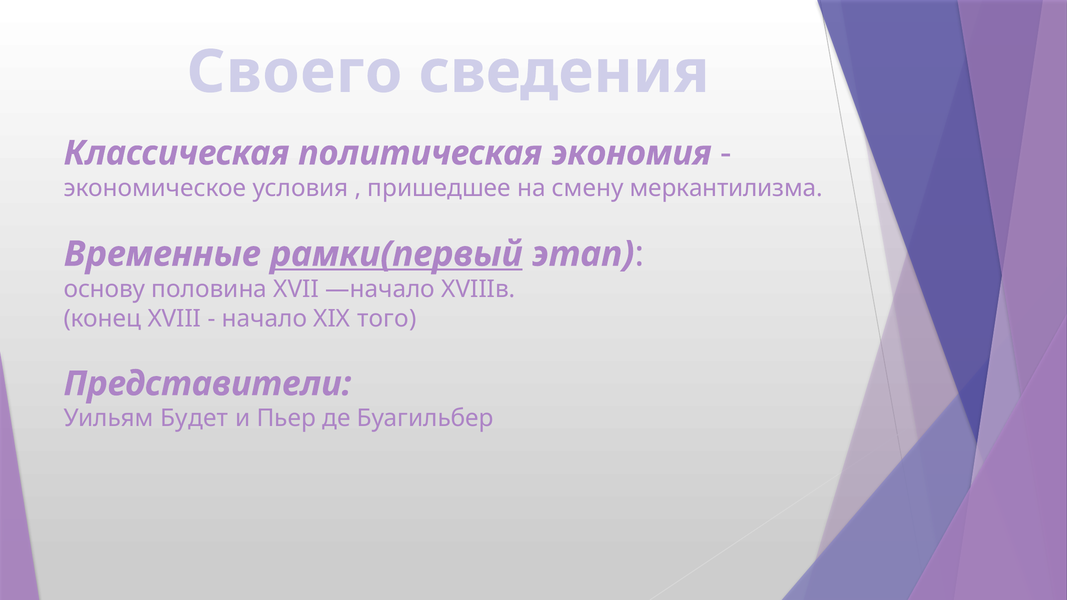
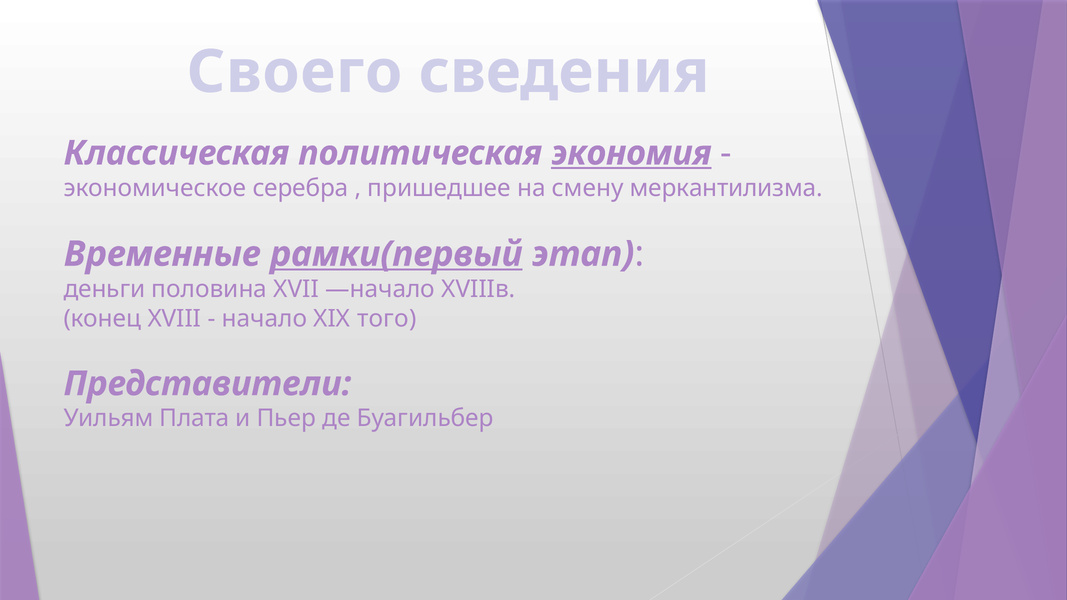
экономия underline: none -> present (631, 153)
условия: условия -> серебра (300, 188)
основу: основу -> деньги (105, 289)
Будет: Будет -> Плата (194, 419)
